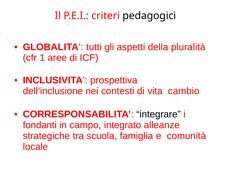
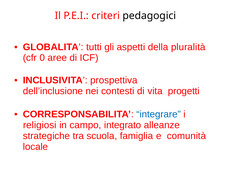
1: 1 -> 0 (42, 58)
cambio: cambio -> progetti (184, 91)
integrare colour: black -> blue (159, 114)
fondanti: fondanti -> religiosi (40, 125)
